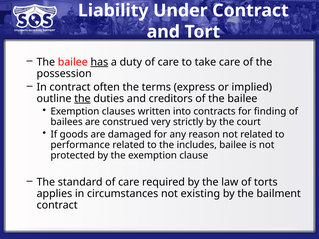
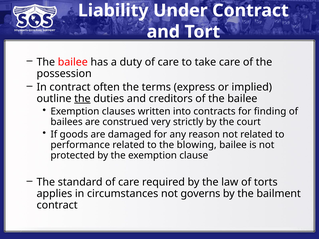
has underline: present -> none (99, 62)
includes: includes -> blowing (197, 145)
existing: existing -> governs (200, 194)
